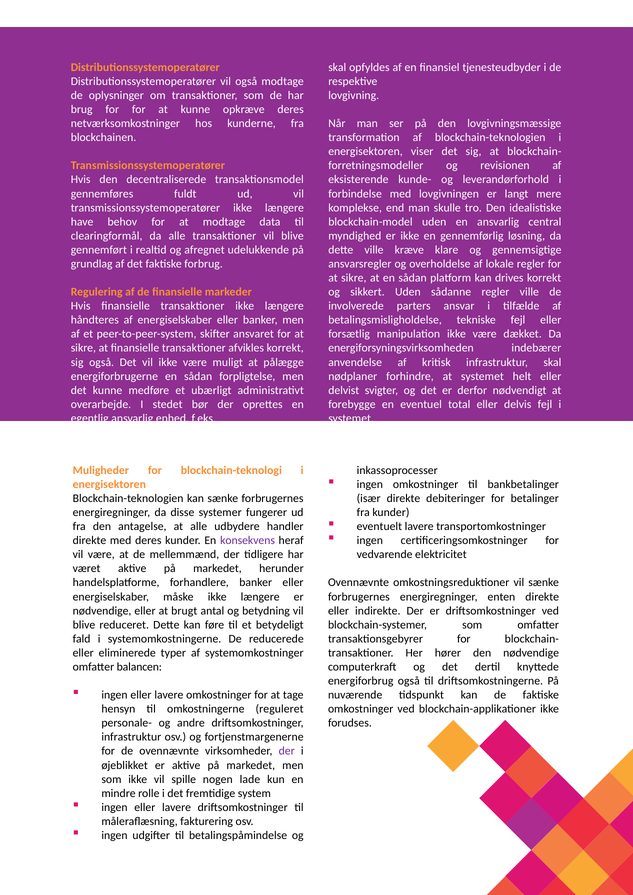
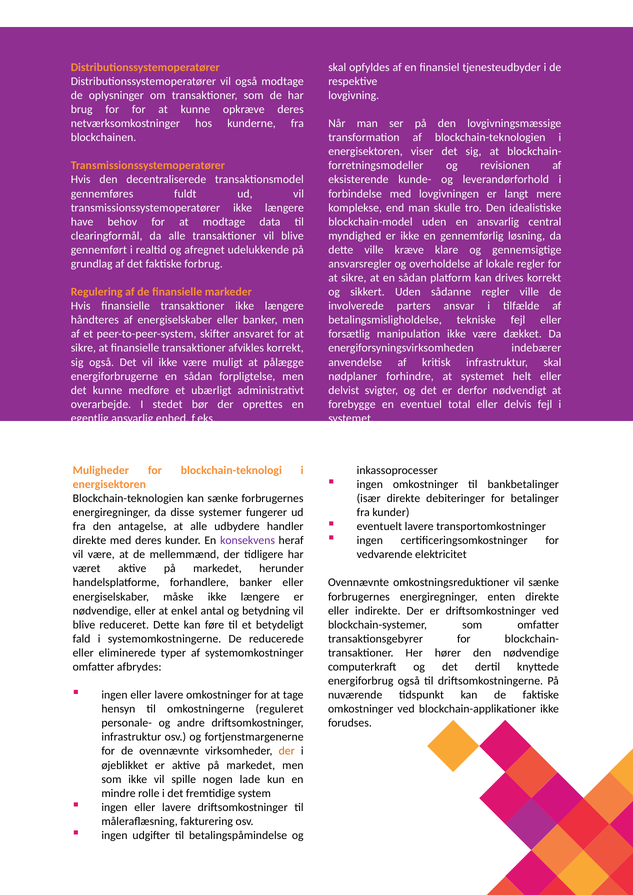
brugt: brugt -> enkel (184, 611)
balancen: balancen -> afbrydes (139, 667)
der colour: purple -> orange (287, 751)
